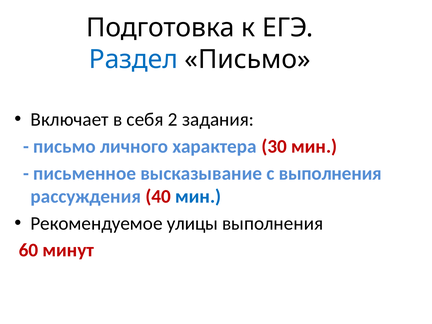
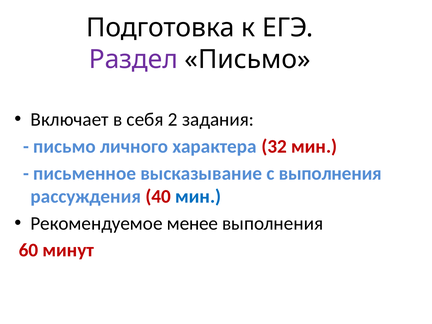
Раздел colour: blue -> purple (133, 59)
30: 30 -> 32 (274, 147)
улицы: улицы -> менее (192, 223)
